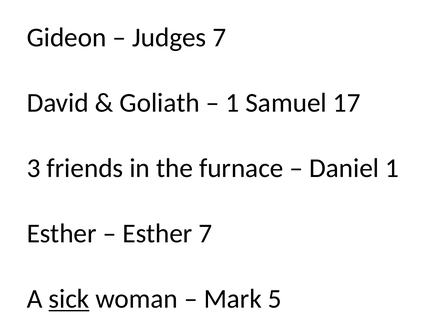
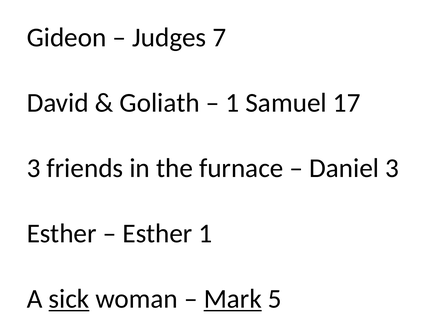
Daniel 1: 1 -> 3 (392, 168)
Esther 7: 7 -> 1 (205, 233)
Mark underline: none -> present (233, 299)
